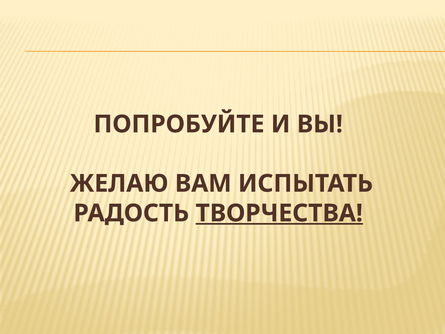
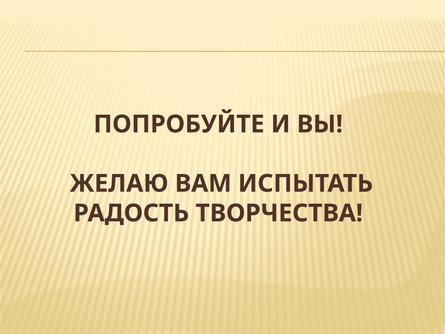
ТВОРЧЕСТВА underline: present -> none (279, 213)
